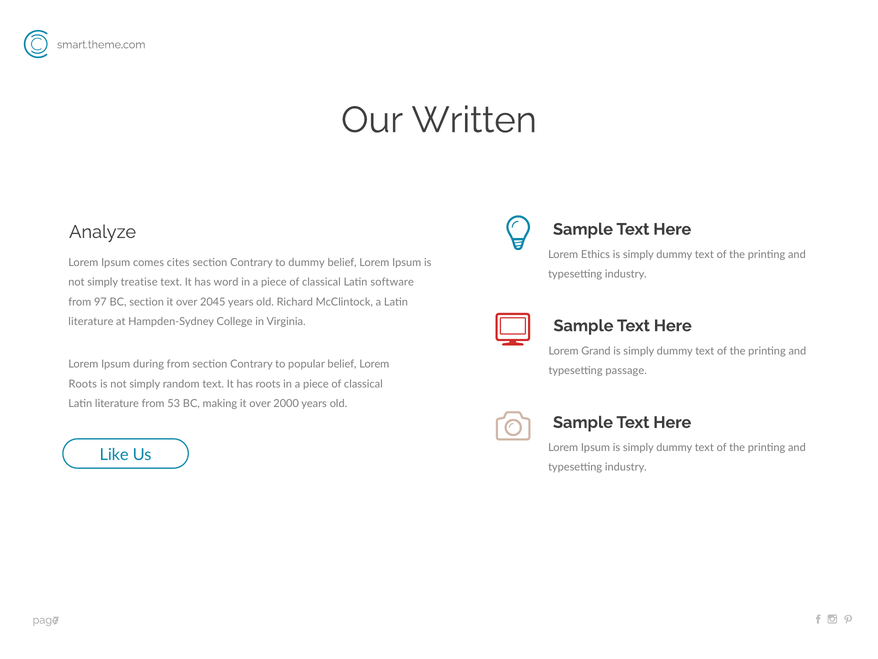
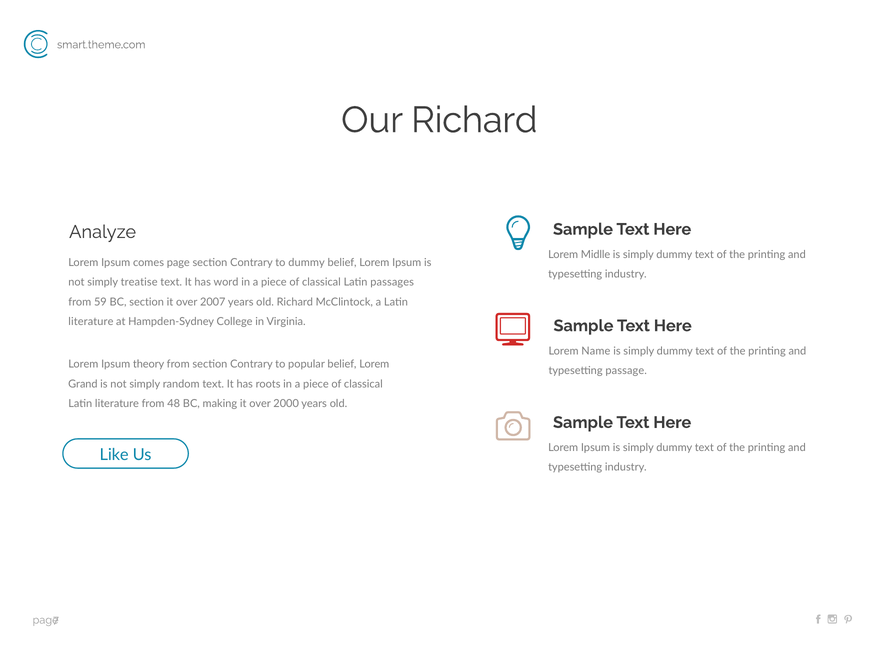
Our Written: Written -> Richard (474, 120)
Ethics: Ethics -> Midlle (596, 254)
cites: cites -> page (178, 262)
software: software -> passages (392, 282)
97: 97 -> 59 (100, 302)
2045: 2045 -> 2007 (213, 302)
Grand: Grand -> Name (596, 351)
during: during -> theory (149, 364)
Roots: Roots -> Grand (83, 384)
53: 53 -> 48 (174, 404)
